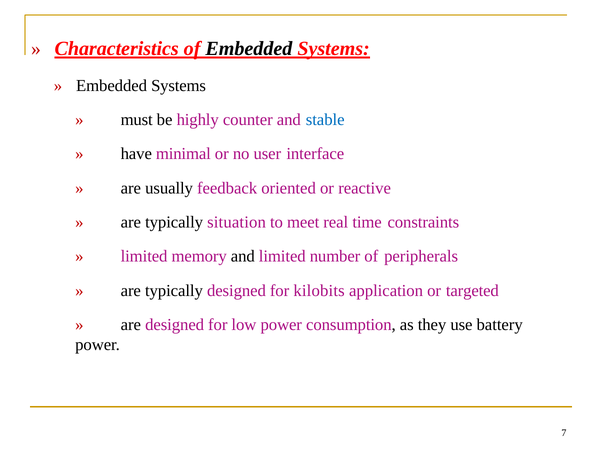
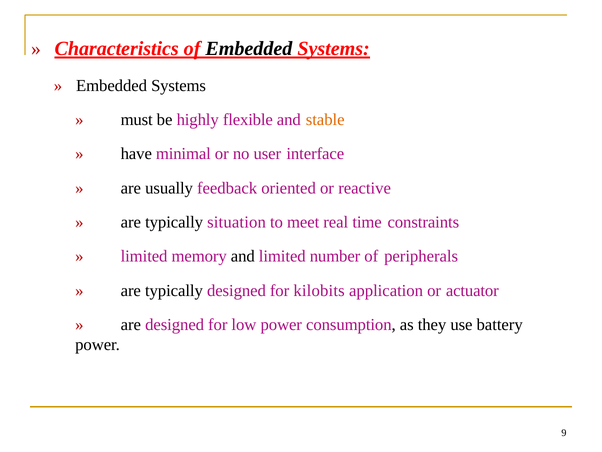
counter: counter -> flexible (248, 120)
stable colour: blue -> orange (325, 120)
targeted: targeted -> actuator (472, 290)
7: 7 -> 9 (564, 432)
